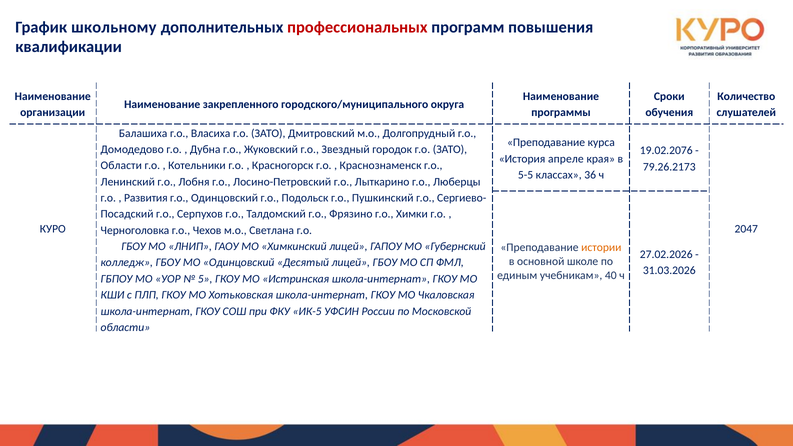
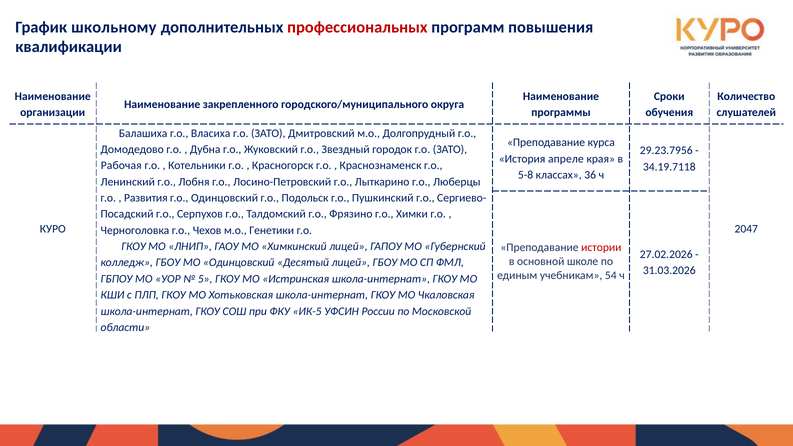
19.02.2076: 19.02.2076 -> 29.23.7956 (666, 151)
Области: Области -> Рабочая (121, 166)
79.26.2173: 79.26.2173 -> 34.19.7118 (669, 167)
5-5: 5-5 -> 5-8 (526, 175)
Светлана: Светлана -> Генетики (272, 230)
ГБОУ: ГБОУ -> ГКОУ (134, 247)
истории colour: orange -> red (601, 247)
40: 40 -> 54 (611, 275)
